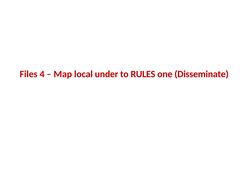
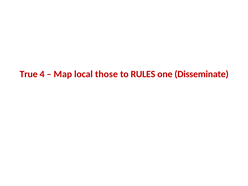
Files: Files -> True (29, 74)
under: under -> those (106, 74)
